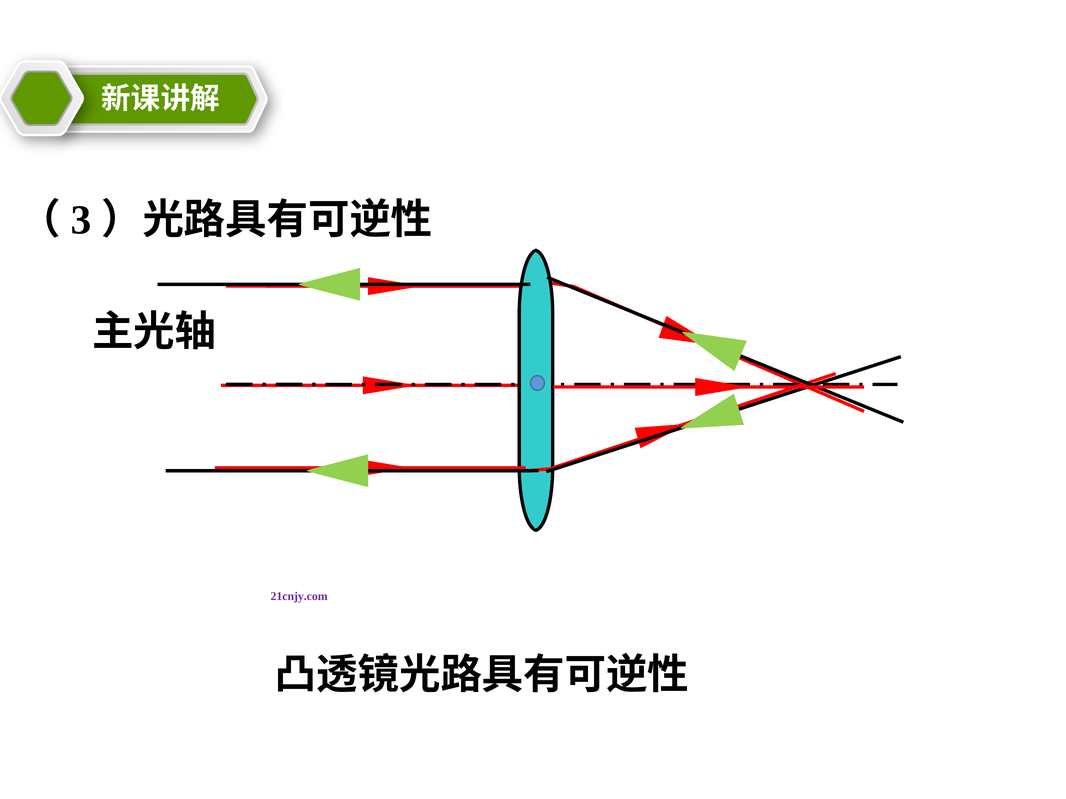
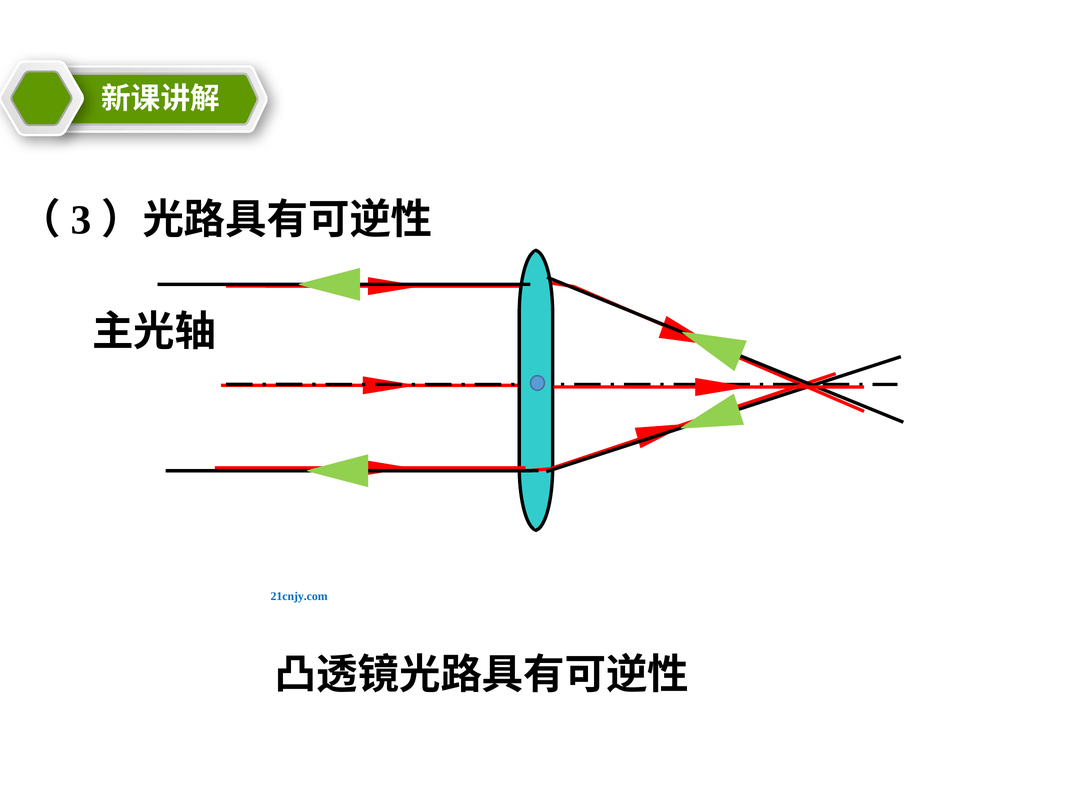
21cnjy.com colour: purple -> blue (299, 597)
